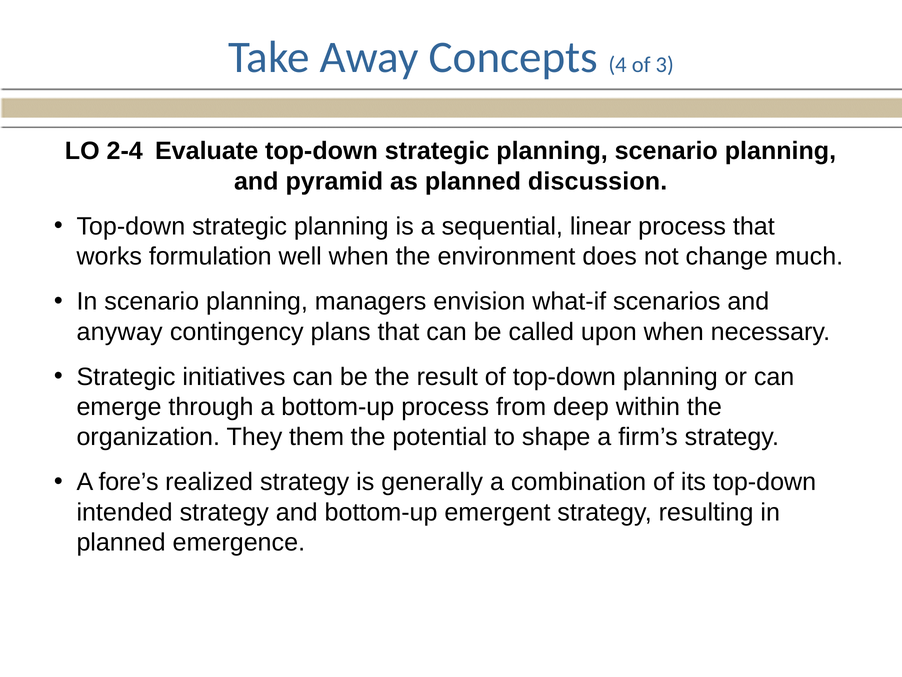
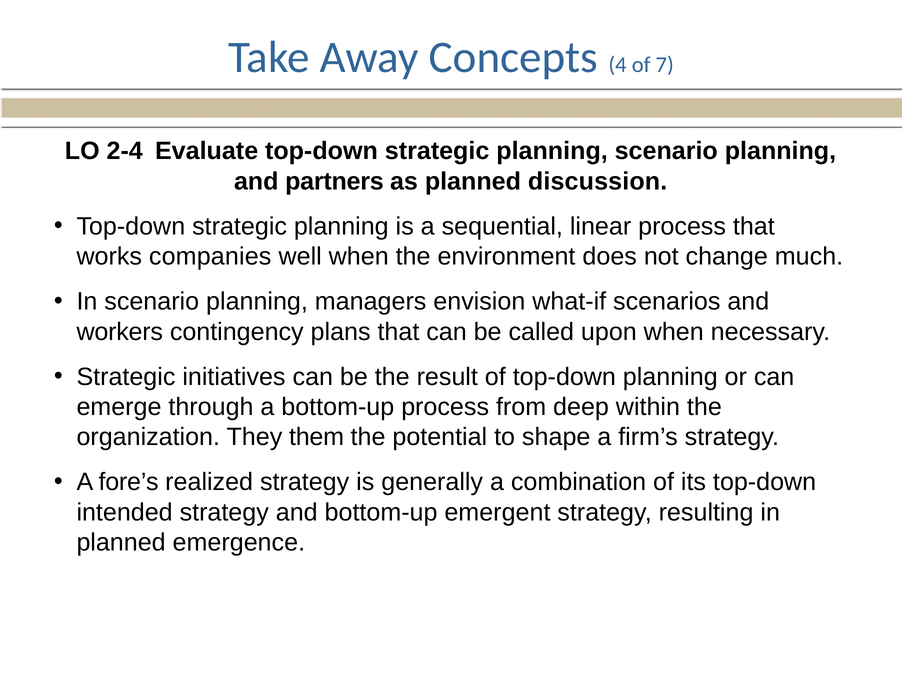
3: 3 -> 7 (665, 65)
pyramid: pyramid -> partners (334, 181)
formulation: formulation -> companies (210, 256)
anyway: anyway -> workers (120, 332)
